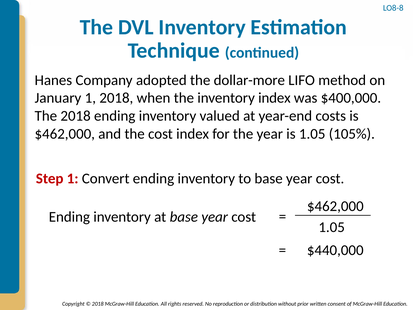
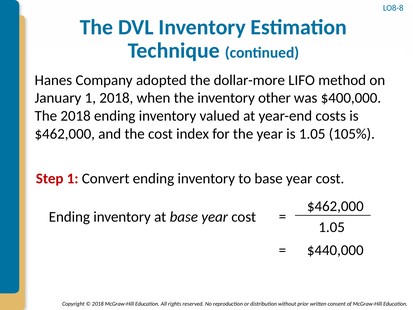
inventory index: index -> other (274, 98)
